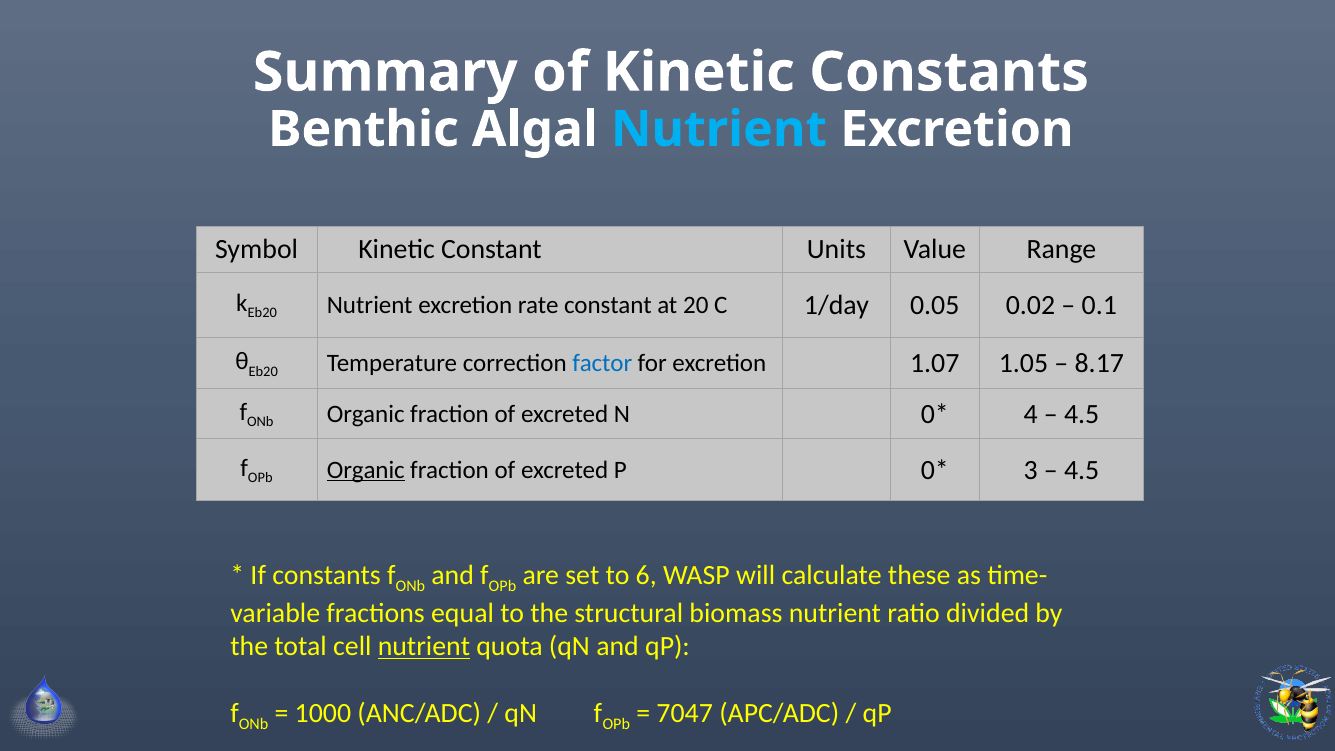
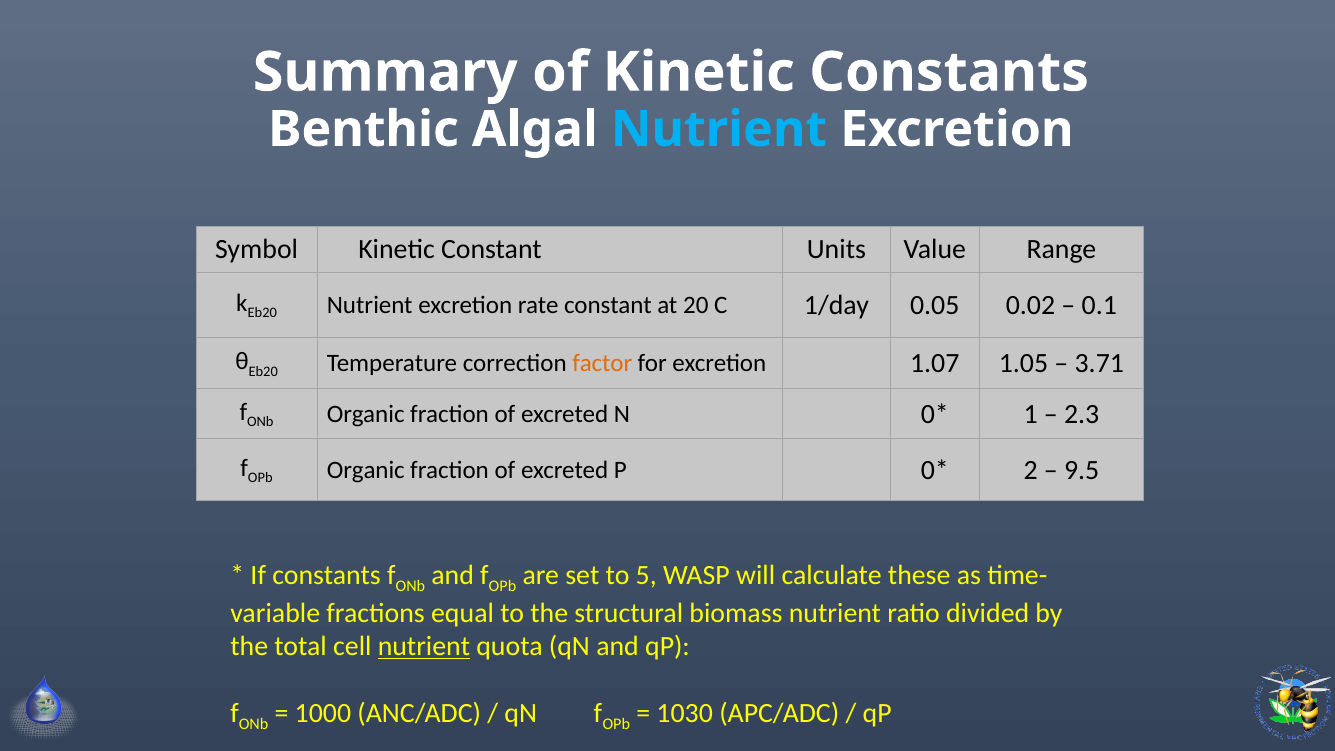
factor colour: blue -> orange (602, 363)
8.17: 8.17 -> 3.71 (1099, 363)
4: 4 -> 1 (1031, 414)
4.5: 4.5 -> 2.3 (1082, 414)
Organic underline: present -> none (366, 470)
3: 3 -> 2 (1031, 470)
4.5: 4.5 -> 9.5 (1082, 470)
6: 6 -> 5 (646, 575)
7047: 7047 -> 1030 (685, 713)
